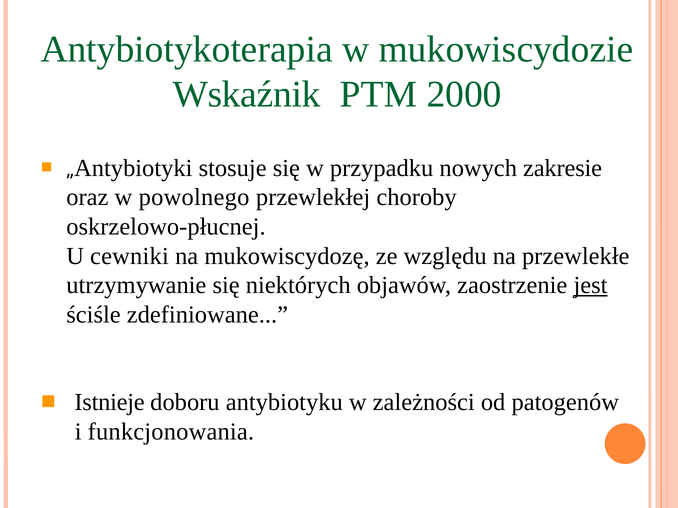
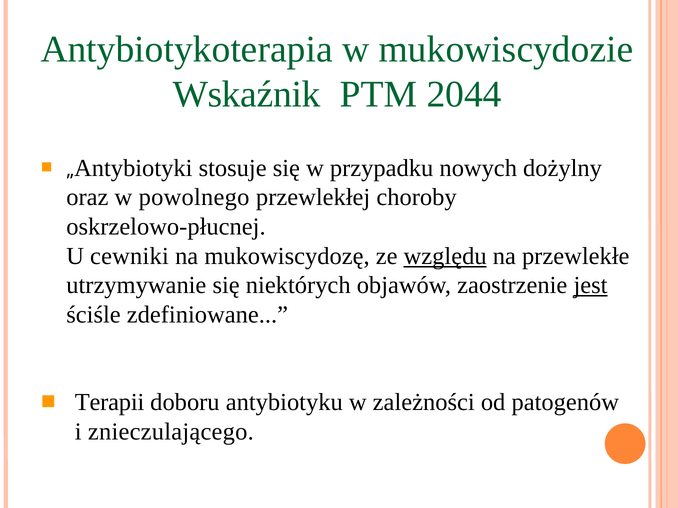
2000: 2000 -> 2044 (464, 95)
zakresie: zakresie -> dożylny (563, 168)
względu underline: none -> present (445, 256)
Istnieje: Istnieje -> Terapii (110, 403)
funkcjonowania: funkcjonowania -> znieczulającego (171, 432)
